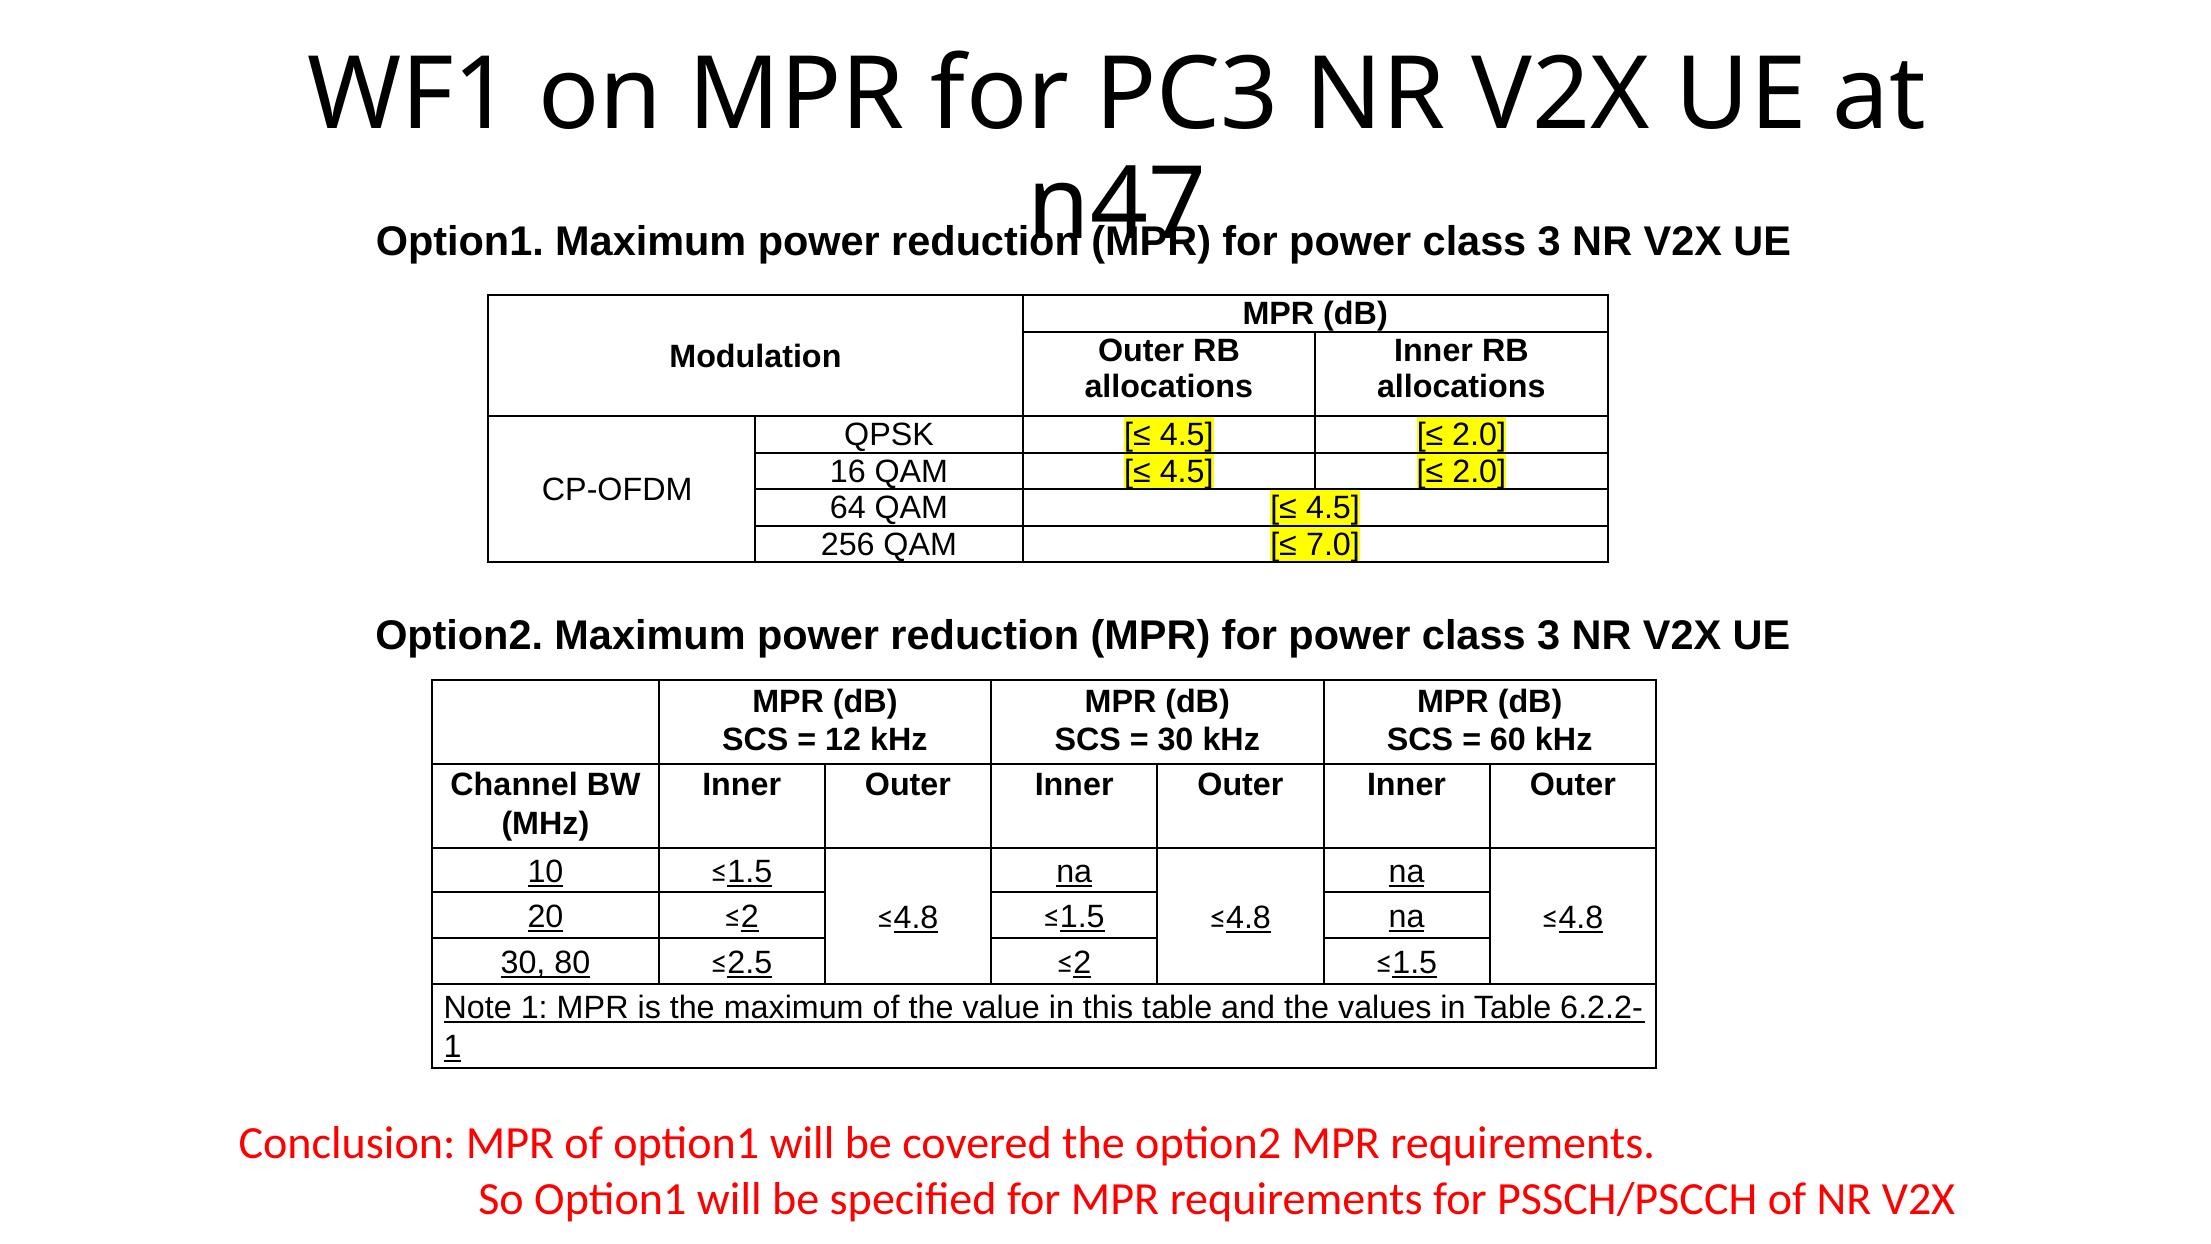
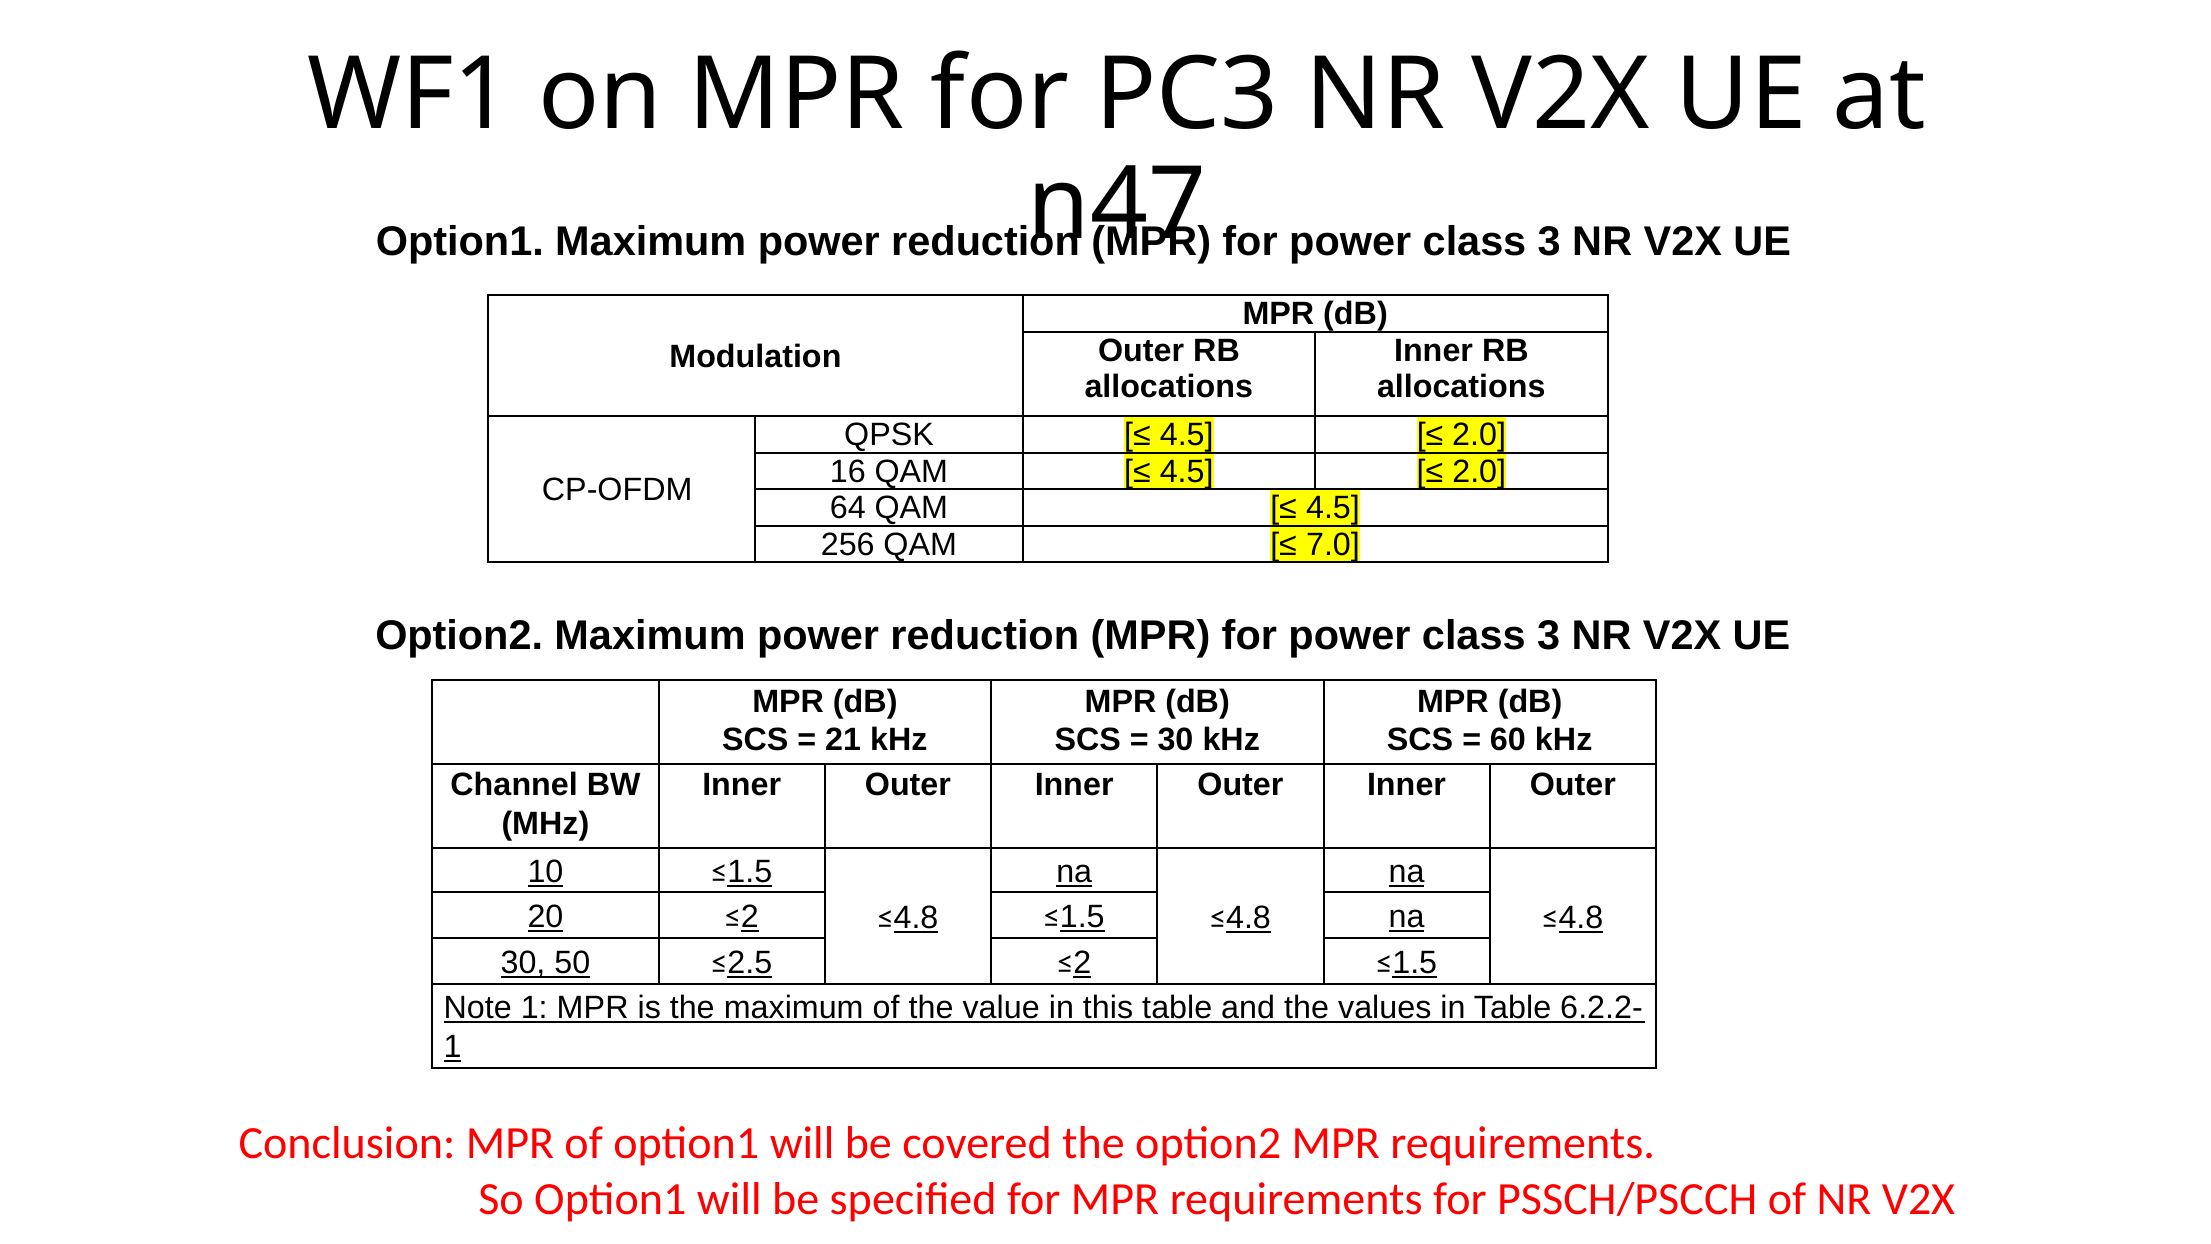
12: 12 -> 21 (843, 740)
80: 80 -> 50 (572, 962)
